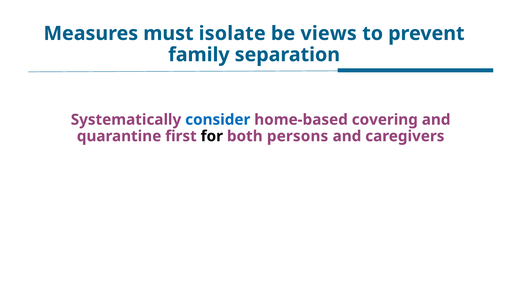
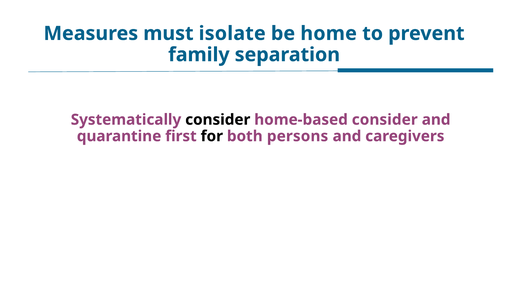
views: views -> home (329, 33)
consider colour: blue -> black (218, 120)
home-based covering: covering -> consider (385, 120)
